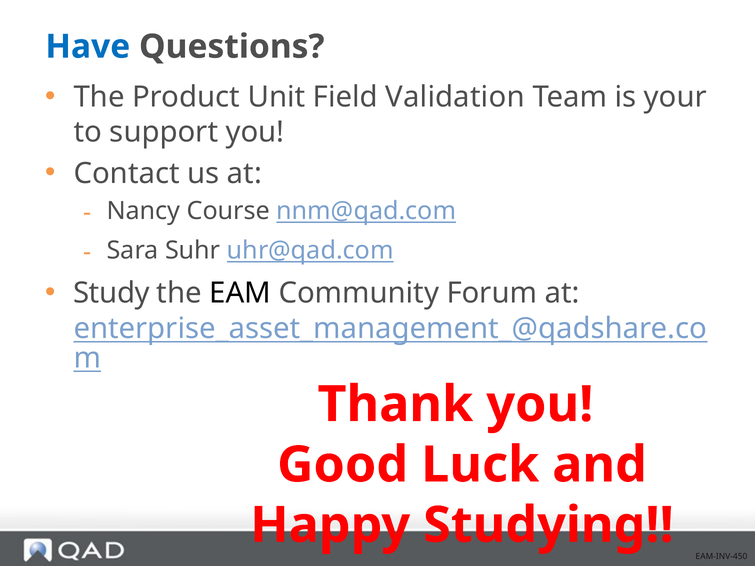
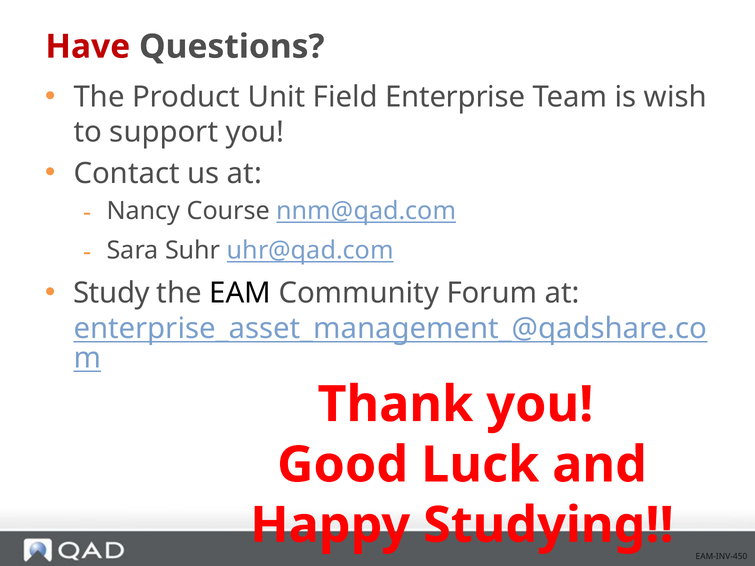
Have colour: blue -> red (88, 47)
Validation: Validation -> Enterprise (455, 97)
your: your -> wish (675, 97)
